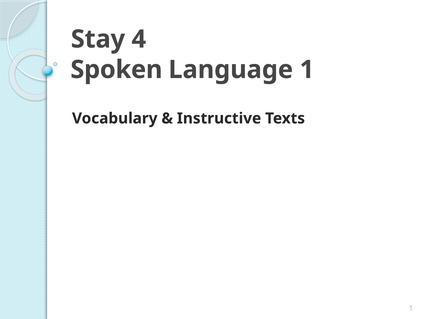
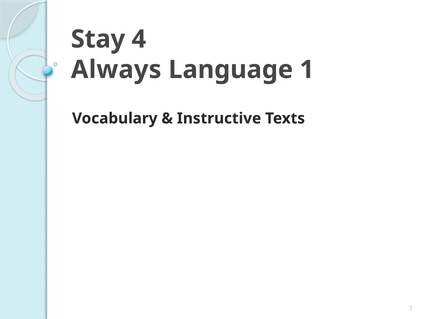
Spoken: Spoken -> Always (116, 70)
